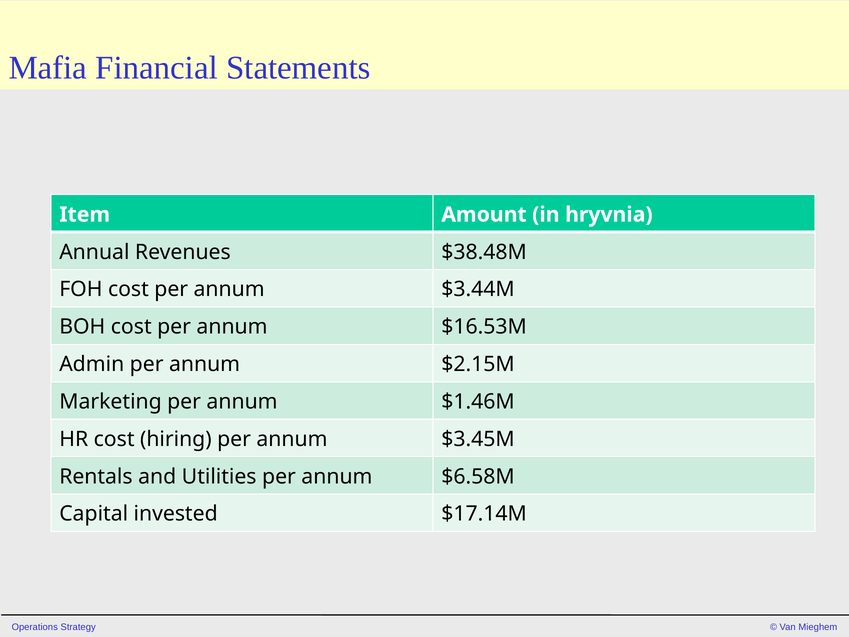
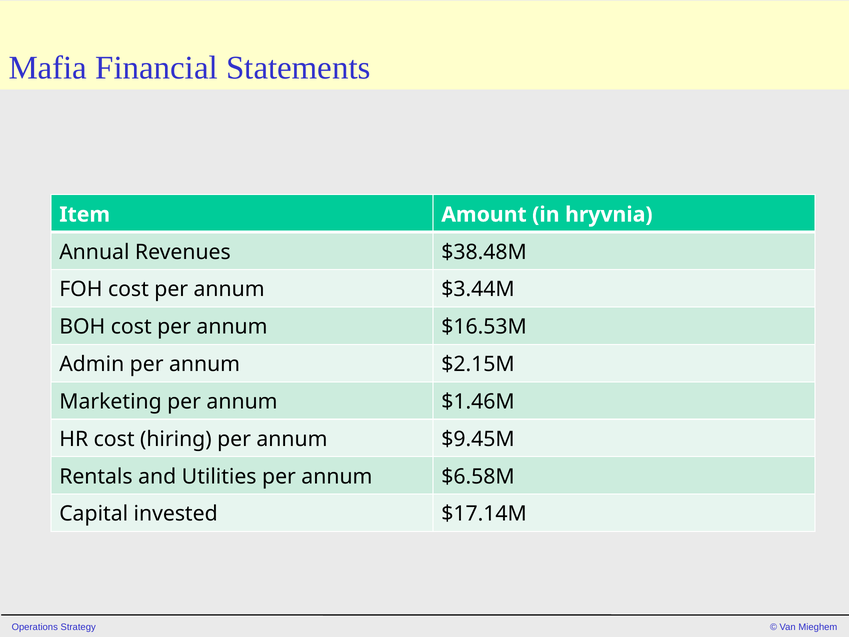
$3.45M: $3.45M -> $9.45M (478, 439)
